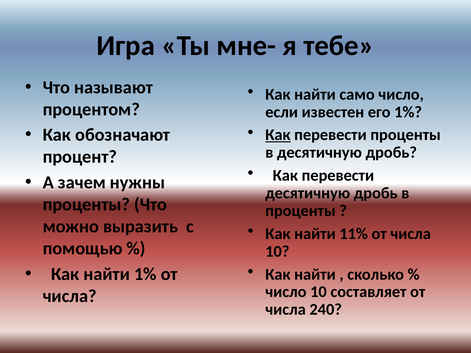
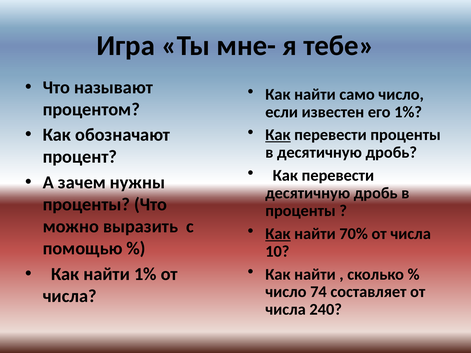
Как underline: none -> present (278, 234)
11%: 11% -> 70% (354, 234)
число 10: 10 -> 74 (318, 292)
